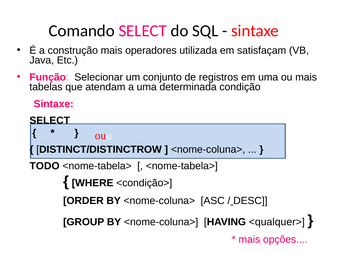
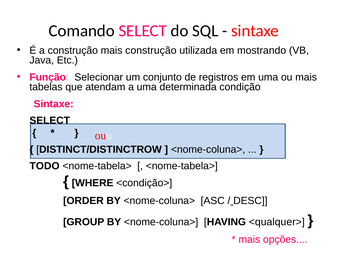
mais operadores: operadores -> construção (151, 50)
satisfaçam: satisfaçam -> mostrando (262, 50)
